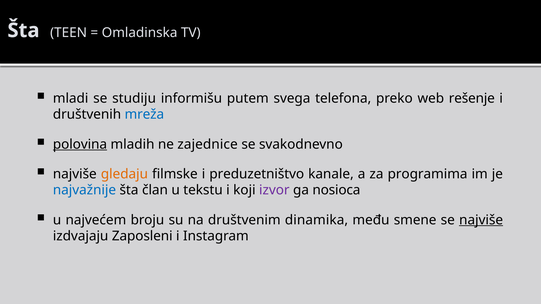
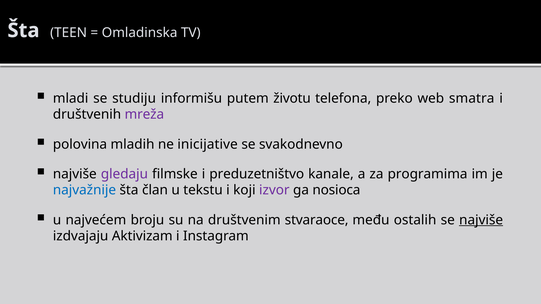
svega: svega -> životu (292, 98)
rešenje: rešenje -> smatra (472, 98)
mreža colour: blue -> purple (144, 115)
polovina underline: present -> none (80, 144)
zajednice: zajednice -> inicijative (208, 144)
gledaju colour: orange -> purple (124, 174)
dinamika: dinamika -> stvaraoce (317, 220)
smene: smene -> ostalih (415, 220)
Zaposleni: Zaposleni -> Aktivizam (142, 236)
